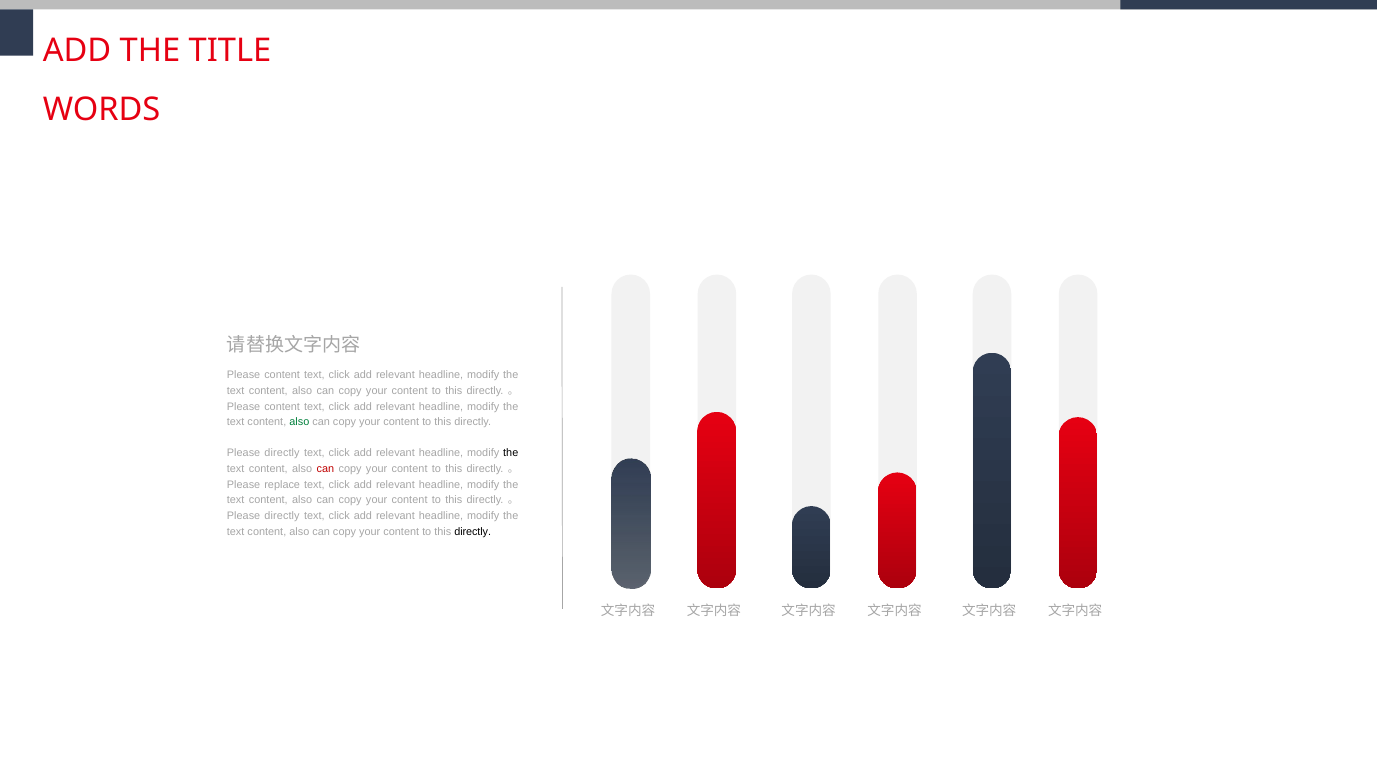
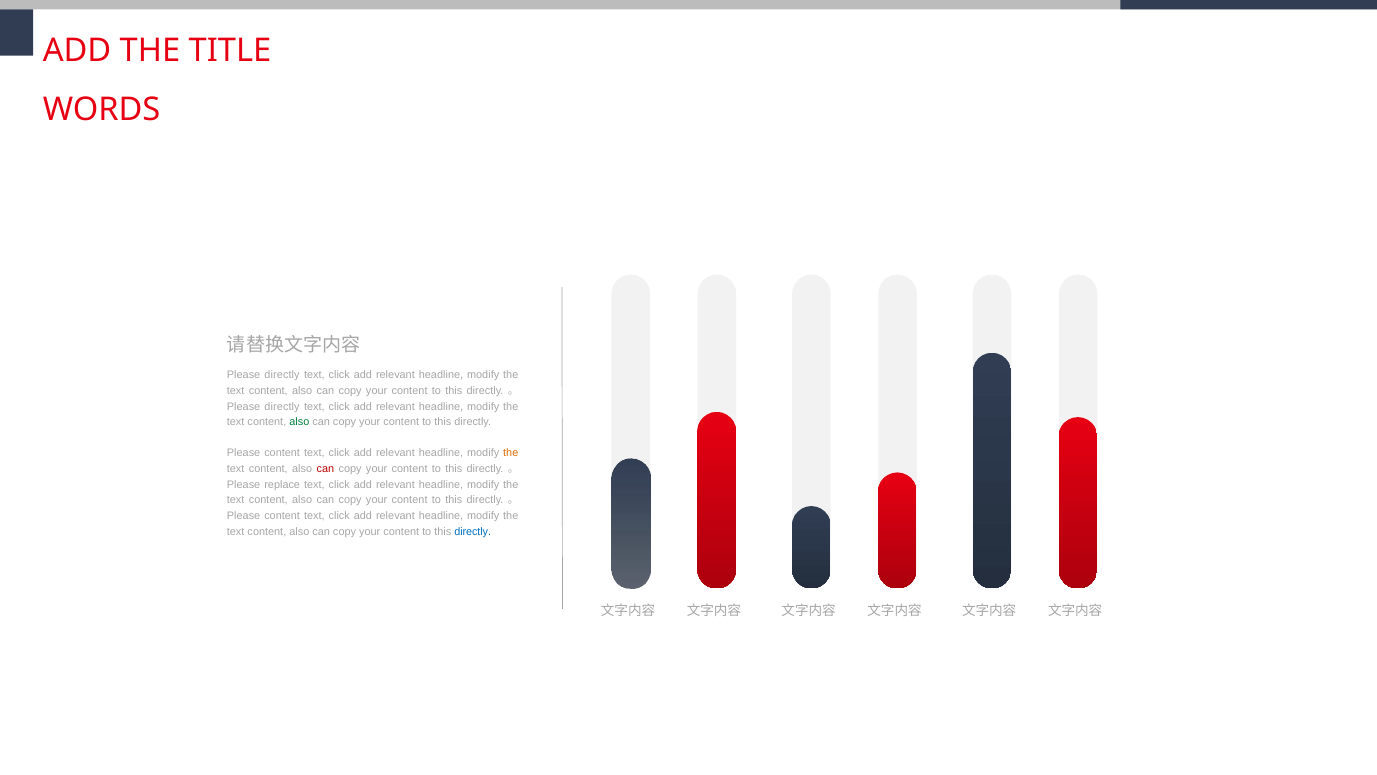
content: content -> directly (282, 375)
content: content -> directly (282, 406)
directly: directly -> content (282, 453)
the colour: black -> orange (511, 453)
directly: directly -> content (282, 516)
directly colour: black -> blue (473, 531)
